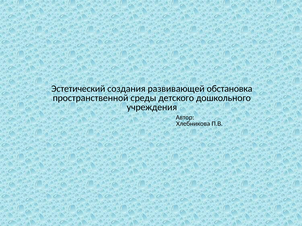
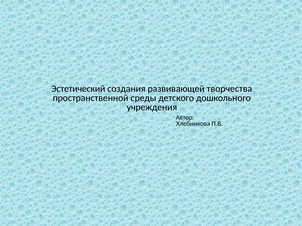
обстановка: обстановка -> творчества (229, 89)
